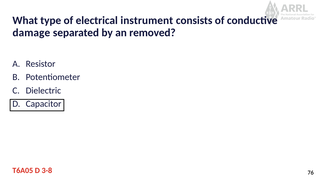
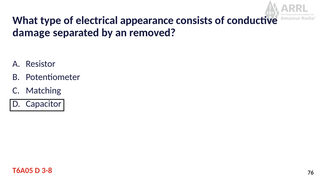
instrument: instrument -> appearance (147, 21)
Dielectric: Dielectric -> Matching (43, 90)
